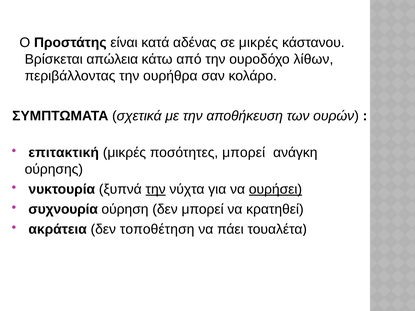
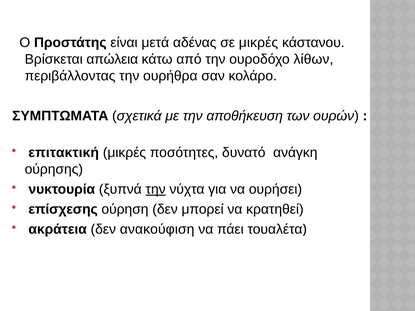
κατά: κατά -> μετά (155, 43)
ποσότητες μπορεί: μπορεί -> δυνατό (244, 153)
ουρήσει underline: present -> none (275, 189)
συχνουρία: συχνουρία -> επίσχεσης (63, 209)
τοποθέτηση: τοποθέτηση -> ανακούφιση (157, 230)
